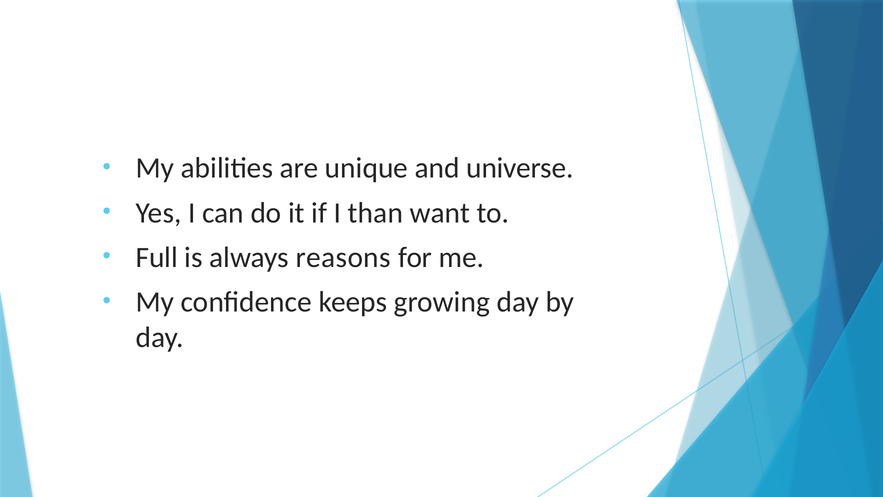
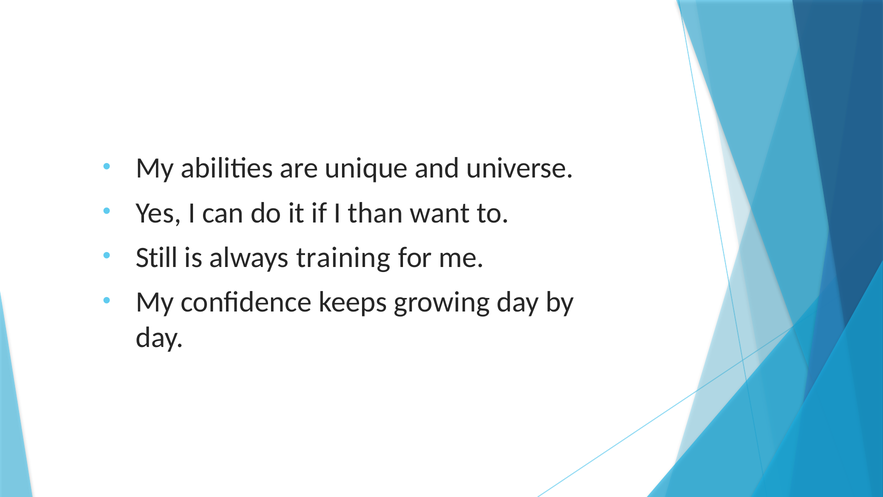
Full: Full -> Still (157, 257)
reasons: reasons -> training (343, 257)
